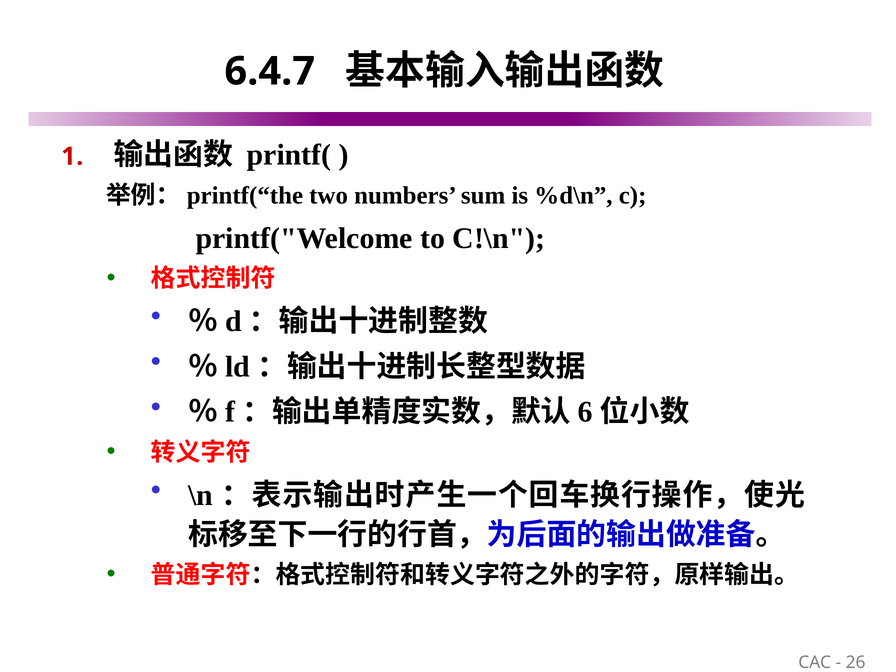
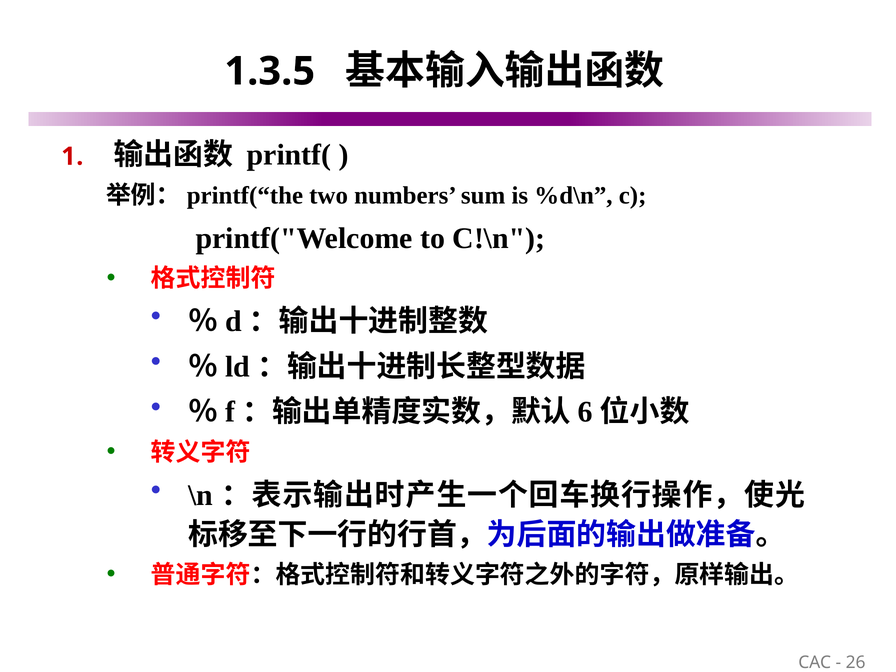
6.4.7: 6.4.7 -> 1.3.5 (270, 71)
